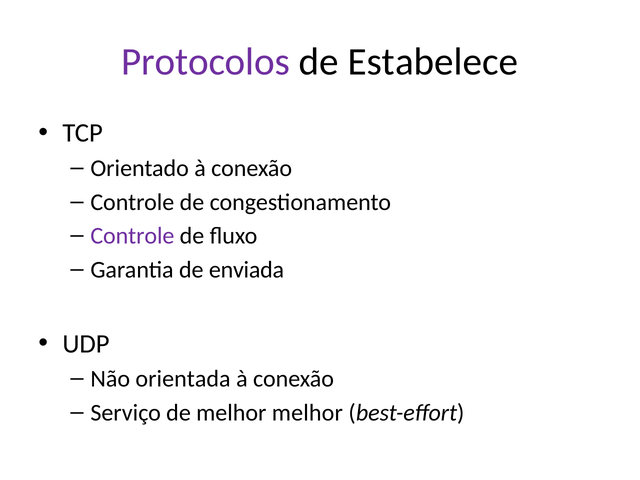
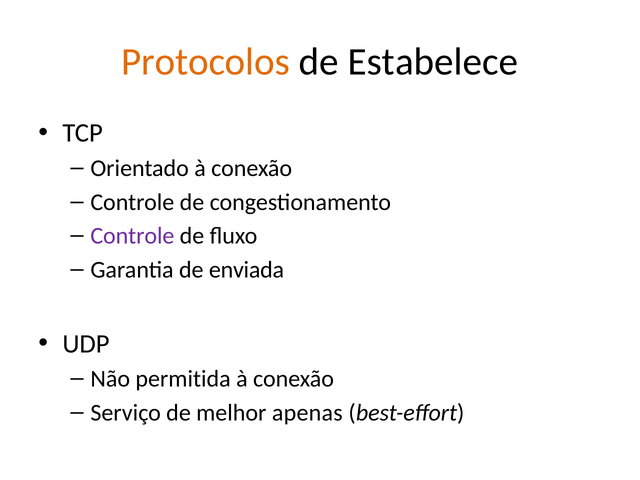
Protocolos colour: purple -> orange (206, 62)
orientada: orientada -> permitida (183, 379)
melhor melhor: melhor -> apenas (307, 413)
